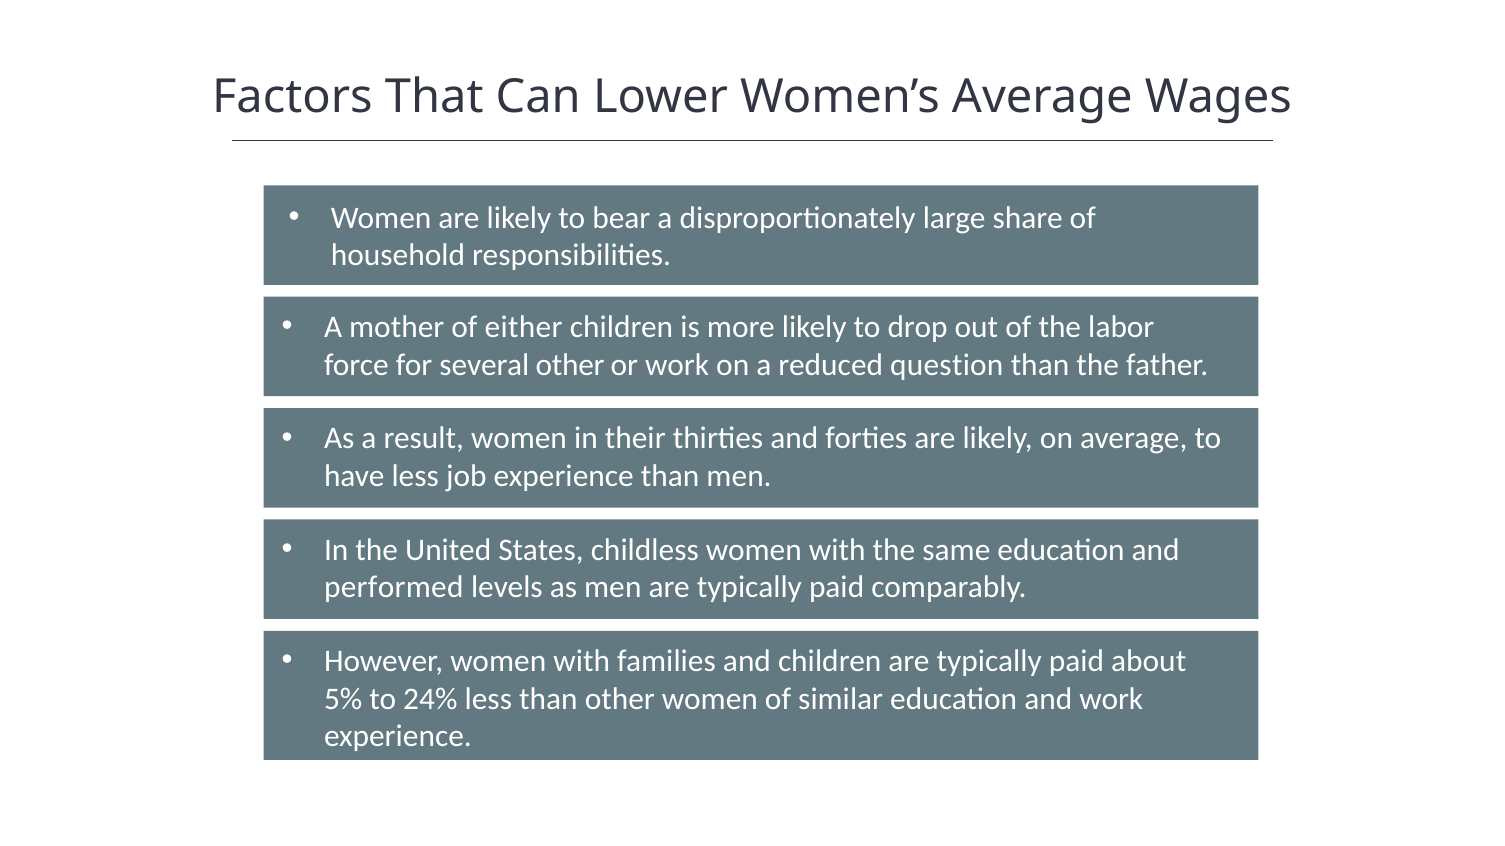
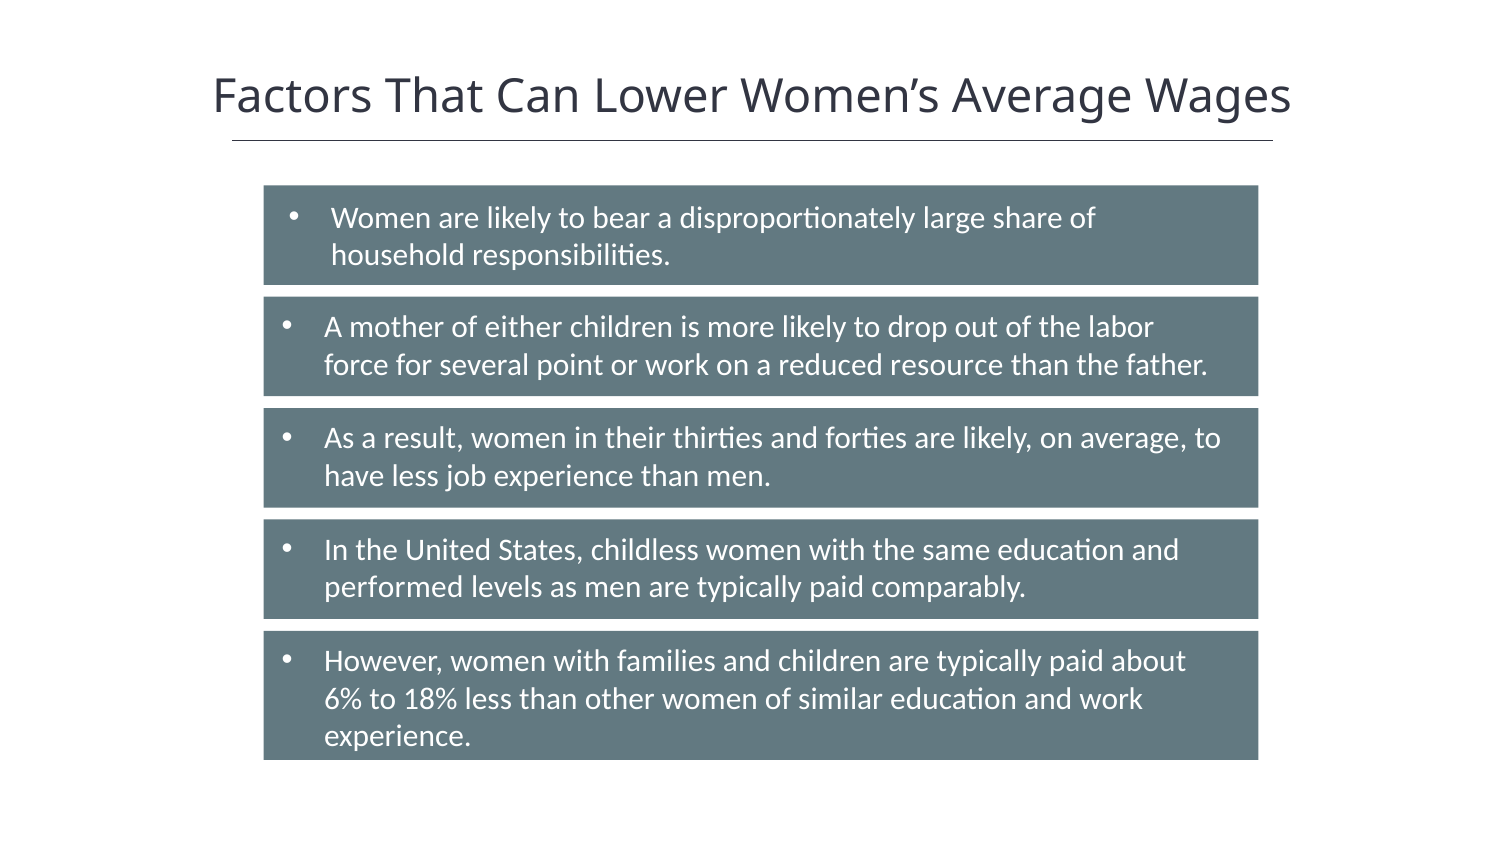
several other: other -> point (570, 365)
question: question -> resource (947, 365)
5%: 5% -> 6% (343, 699)
24%: 24% -> 18% (430, 699)
